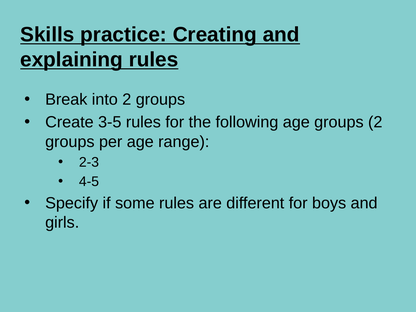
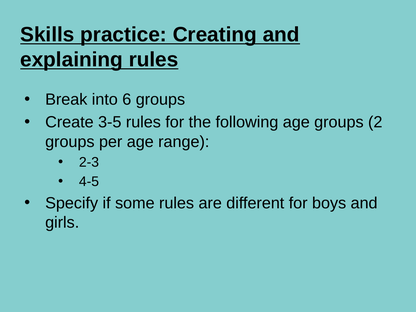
into 2: 2 -> 6 (127, 100)
